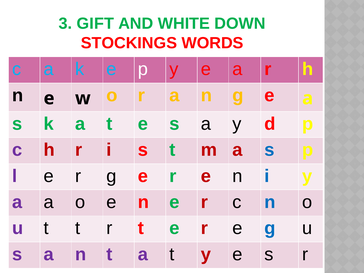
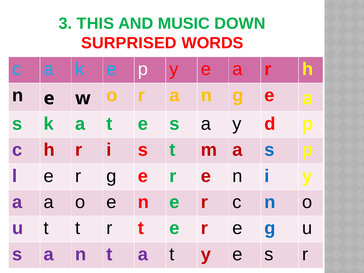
GIFT: GIFT -> THIS (95, 24)
WHITE: WHITE -> MUSIC (184, 24)
STOCKINGS: STOCKINGS -> SURPRISED (129, 43)
